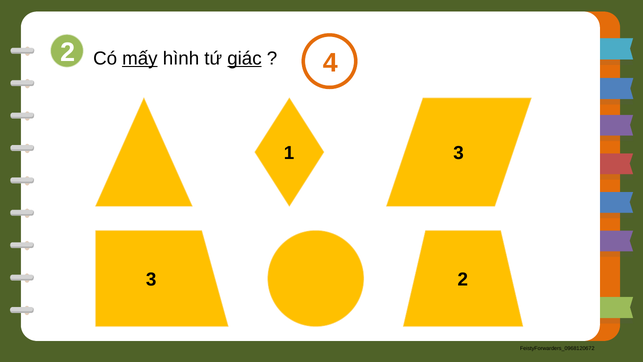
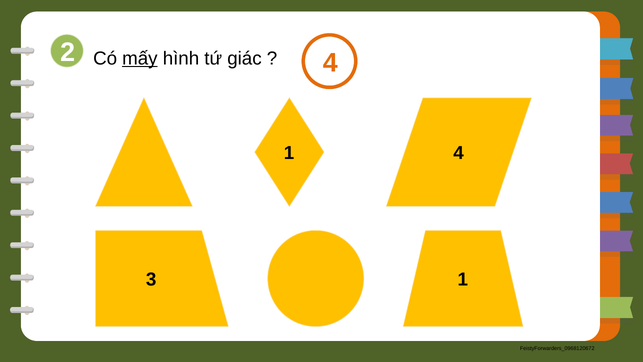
giác underline: present -> none (244, 58)
3: 3 -> 4 (459, 153)
3 2: 2 -> 1 (463, 279)
